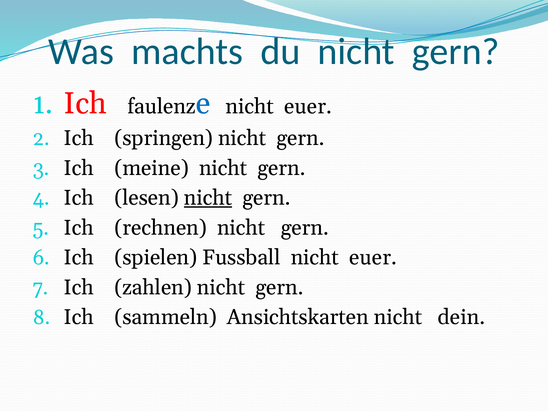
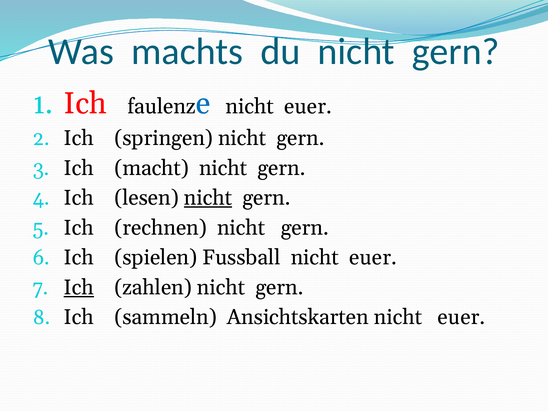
meine: meine -> macht (152, 168)
Ich underline: none -> present (79, 287)
Ansichtskarten nicht dein: dein -> euer (461, 317)
